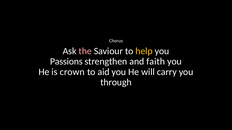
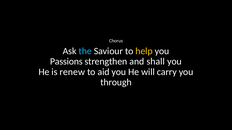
the colour: pink -> light blue (85, 51)
faith: faith -> shall (156, 62)
crown: crown -> renew (72, 72)
